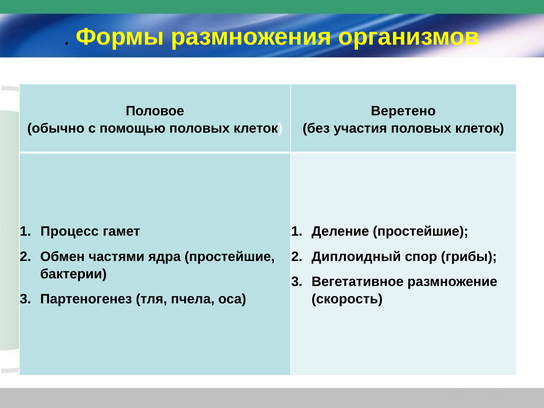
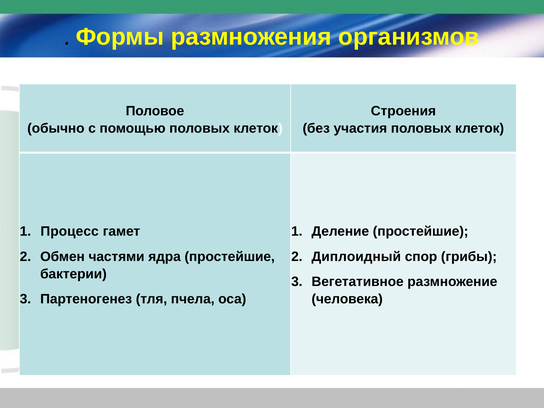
Веретено: Веретено -> Строения (403, 111)
скорость: скорость -> человека (347, 299)
